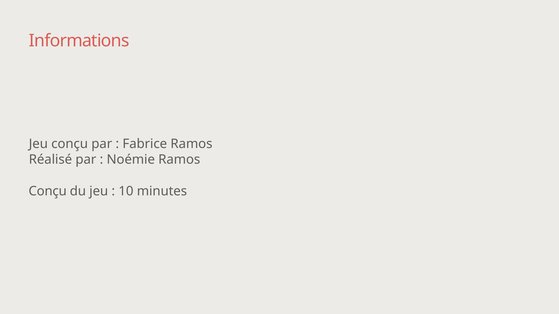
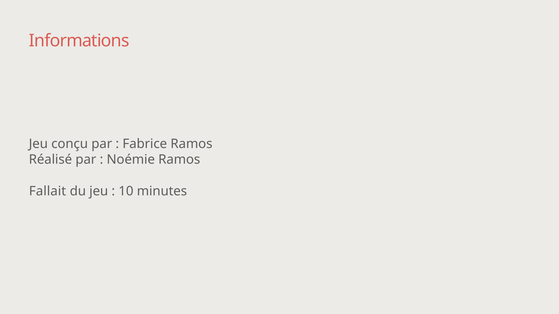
Conçu: Conçu -> Fallait (48, 191)
